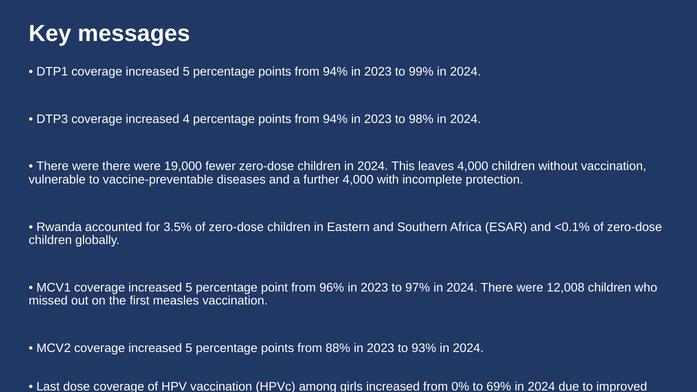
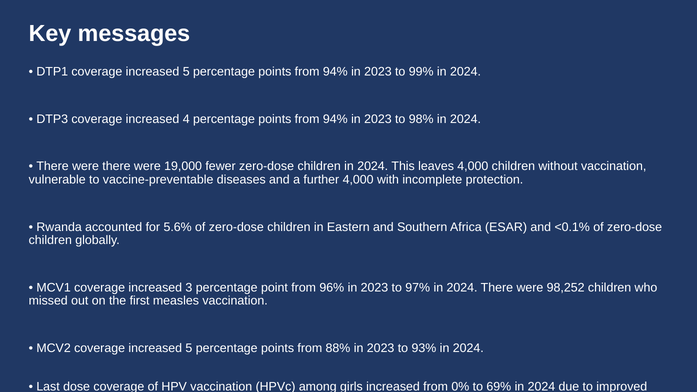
3.5%: 3.5% -> 5.6% (178, 227)
MCV1 coverage increased 5: 5 -> 3 (189, 288)
12,008: 12,008 -> 98,252 (566, 288)
